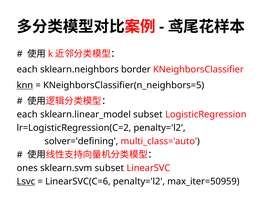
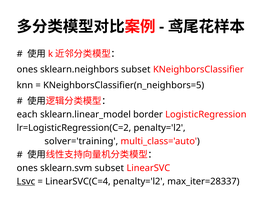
each: each -> ones (27, 70)
sklearn.neighbors border: border -> subset (136, 70)
knn underline: present -> none (25, 85)
sklearn.linear_model subset: subset -> border (148, 115)
solver='defining: solver='defining -> solver='training (81, 142)
LinearSVC(C=6: LinearSVC(C=6 -> LinearSVC(C=4 (78, 182)
max_iter=50959: max_iter=50959 -> max_iter=28337 (203, 182)
